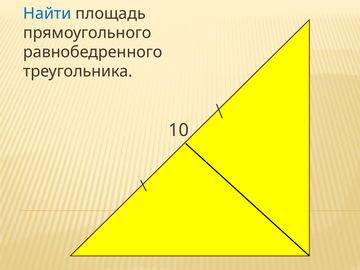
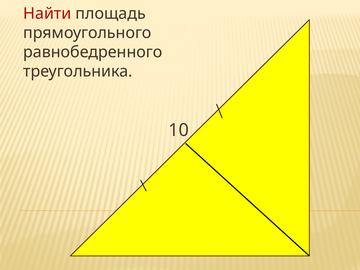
Найти colour: blue -> red (47, 14)
